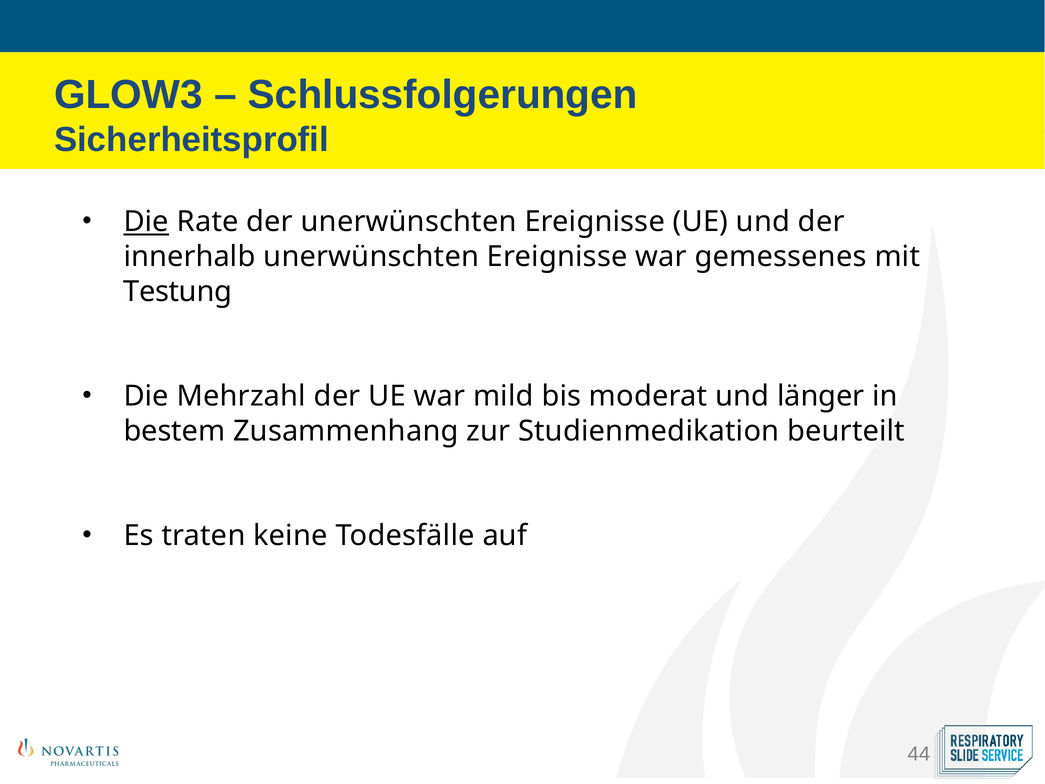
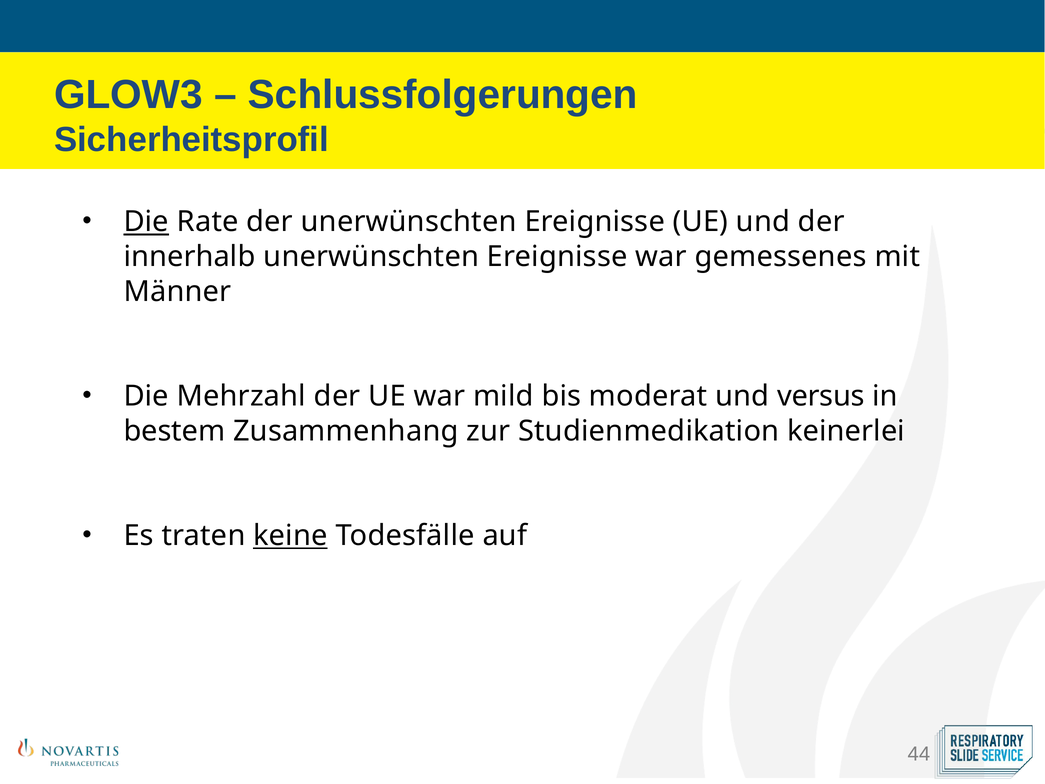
Testung: Testung -> Männer (177, 292)
länger: länger -> versus (821, 396)
beurteilt: beurteilt -> keinerlei (846, 431)
keine underline: none -> present (290, 536)
